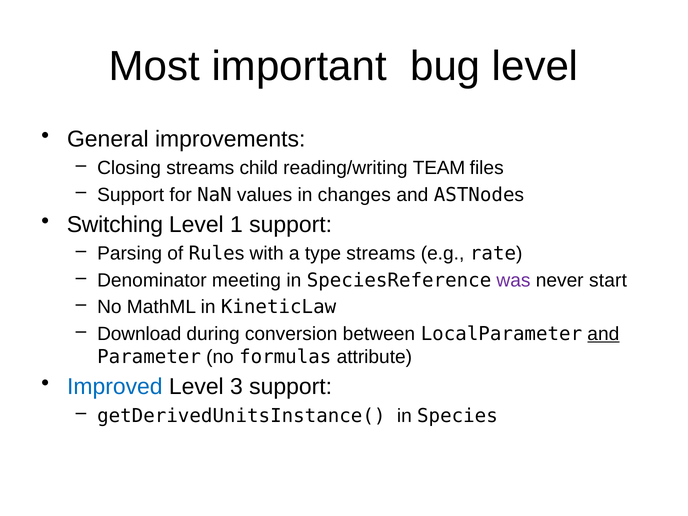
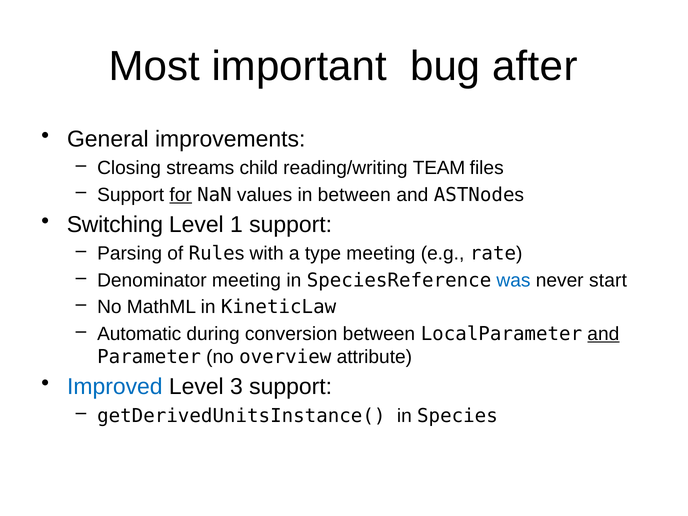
bug level: level -> after (535, 67)
for underline: none -> present (181, 195)
in changes: changes -> between (354, 195)
type streams: streams -> meeting (381, 254)
was colour: purple -> blue (513, 280)
Download: Download -> Automatic (139, 334)
formulas: formulas -> overview (285, 357)
